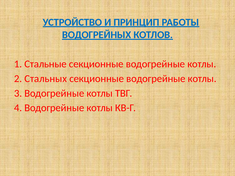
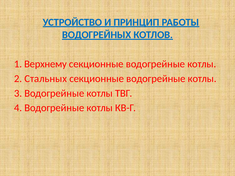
Стальные: Стальные -> Верхнему (46, 64)
